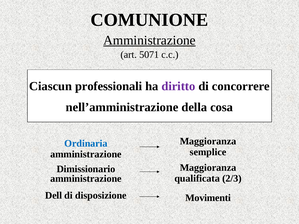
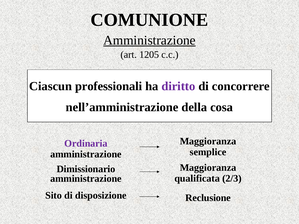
5071: 5071 -> 1205 (149, 55)
Ordinaria colour: blue -> purple (86, 144)
Dell: Dell -> Sito (54, 196)
Movimenti: Movimenti -> Reclusione (208, 198)
